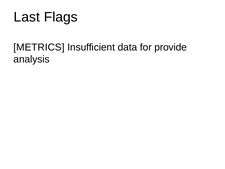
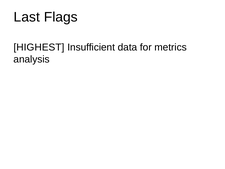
METRICS: METRICS -> HIGHEST (39, 47)
provide: provide -> metrics (171, 47)
